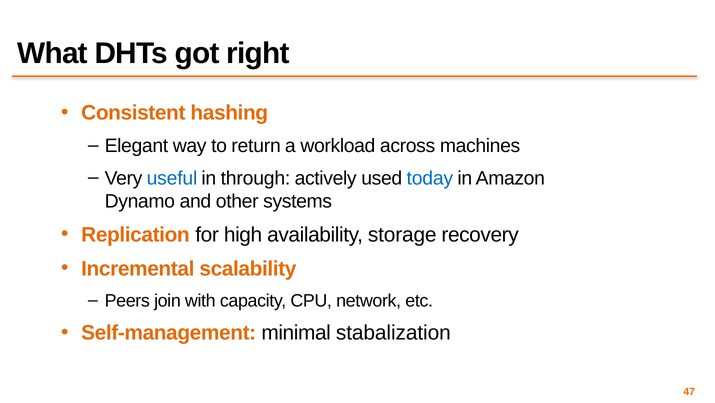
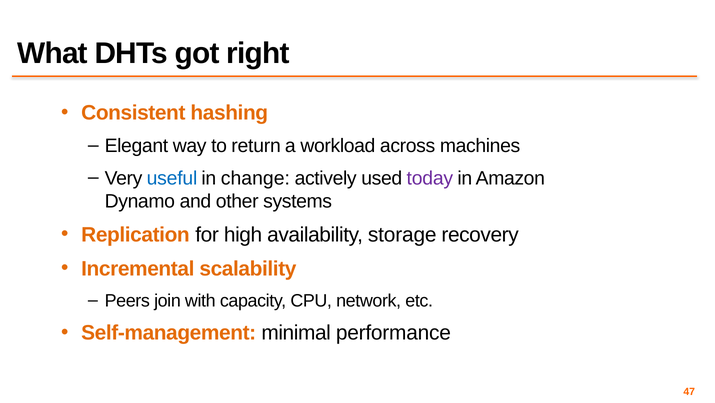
through: through -> change (255, 178)
today colour: blue -> purple (430, 178)
stabalization: stabalization -> performance (393, 332)
